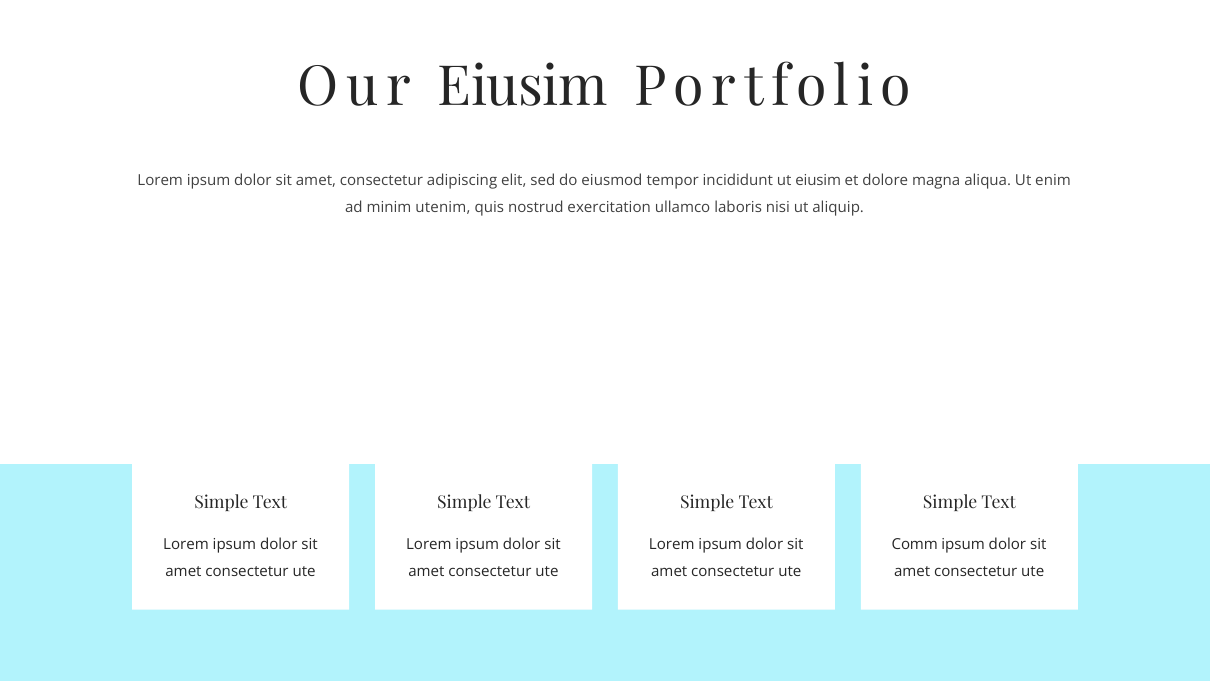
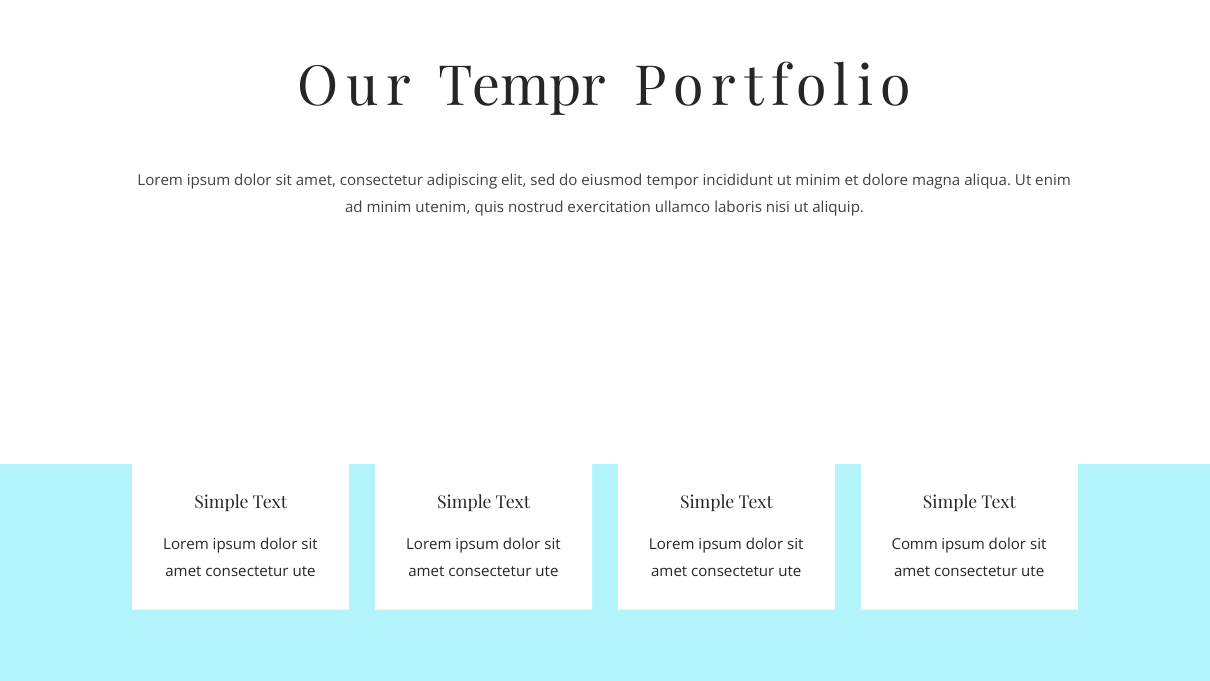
Our Eiusim: Eiusim -> Tempr (523, 87)
ut eiusim: eiusim -> minim (818, 180)
